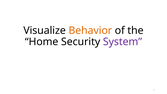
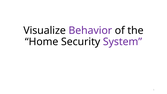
Behavior colour: orange -> purple (90, 30)
